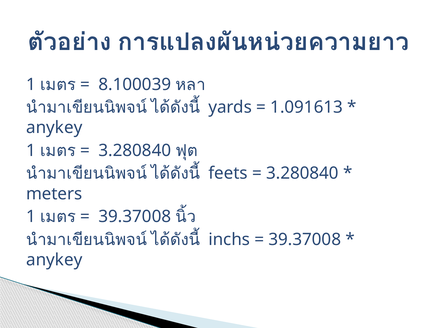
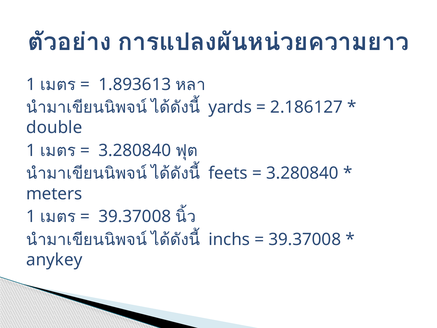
8.100039: 8.100039 -> 1.893613 (135, 84)
1.091613: 1.091613 -> 2.186127 (307, 107)
anykey: anykey -> double (54, 128)
